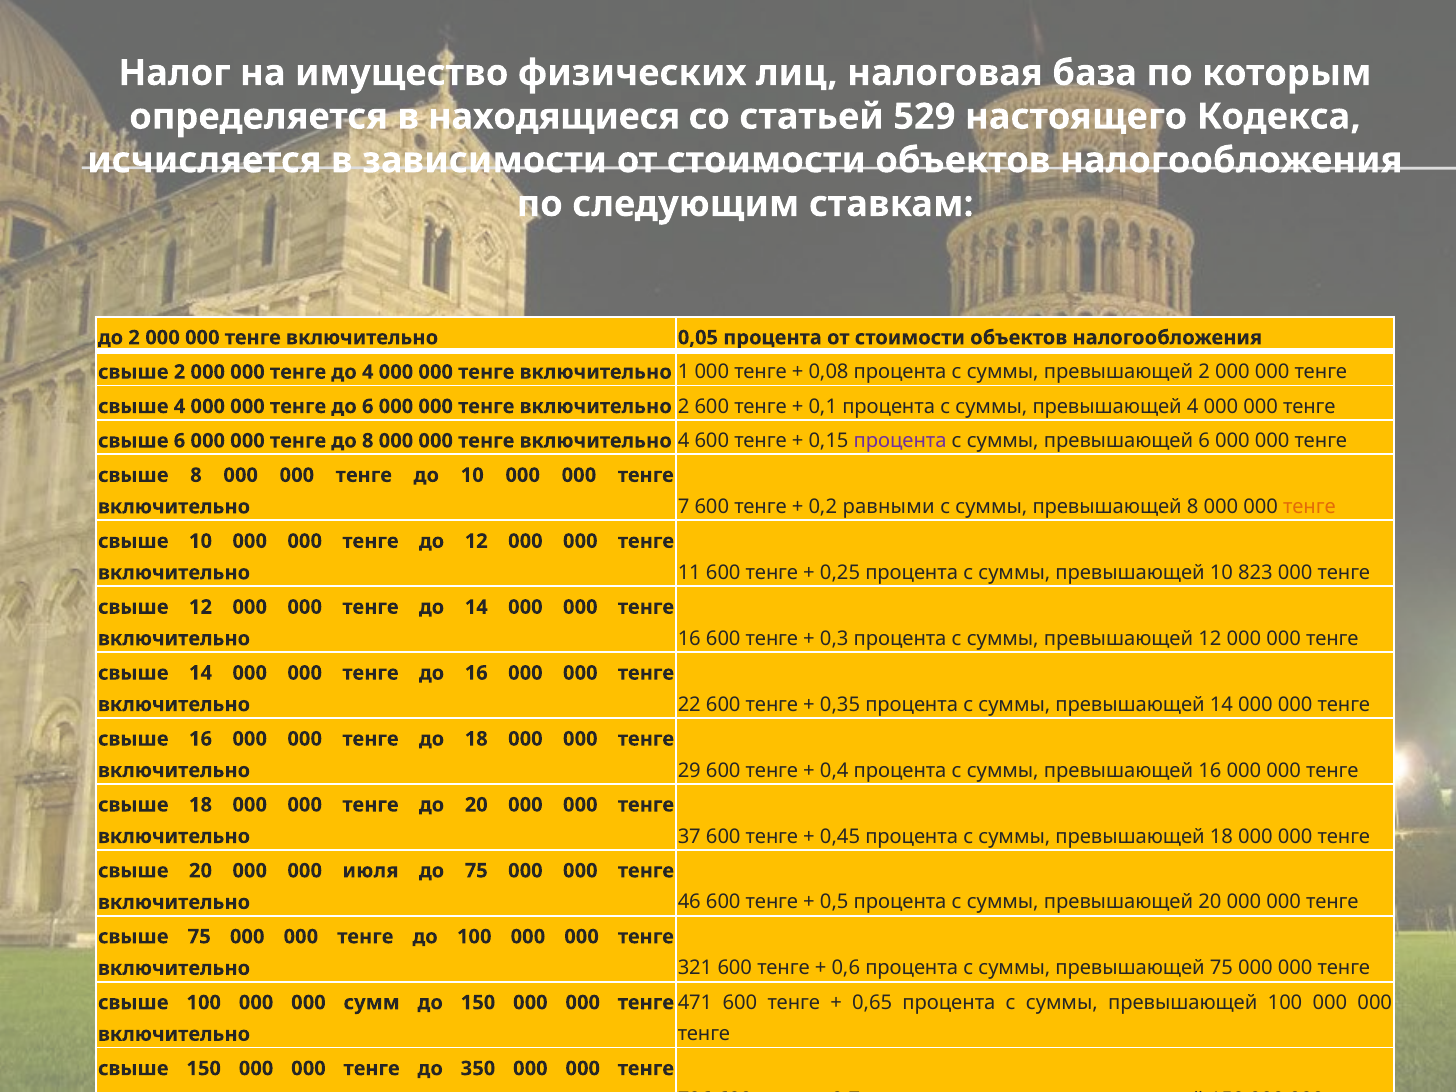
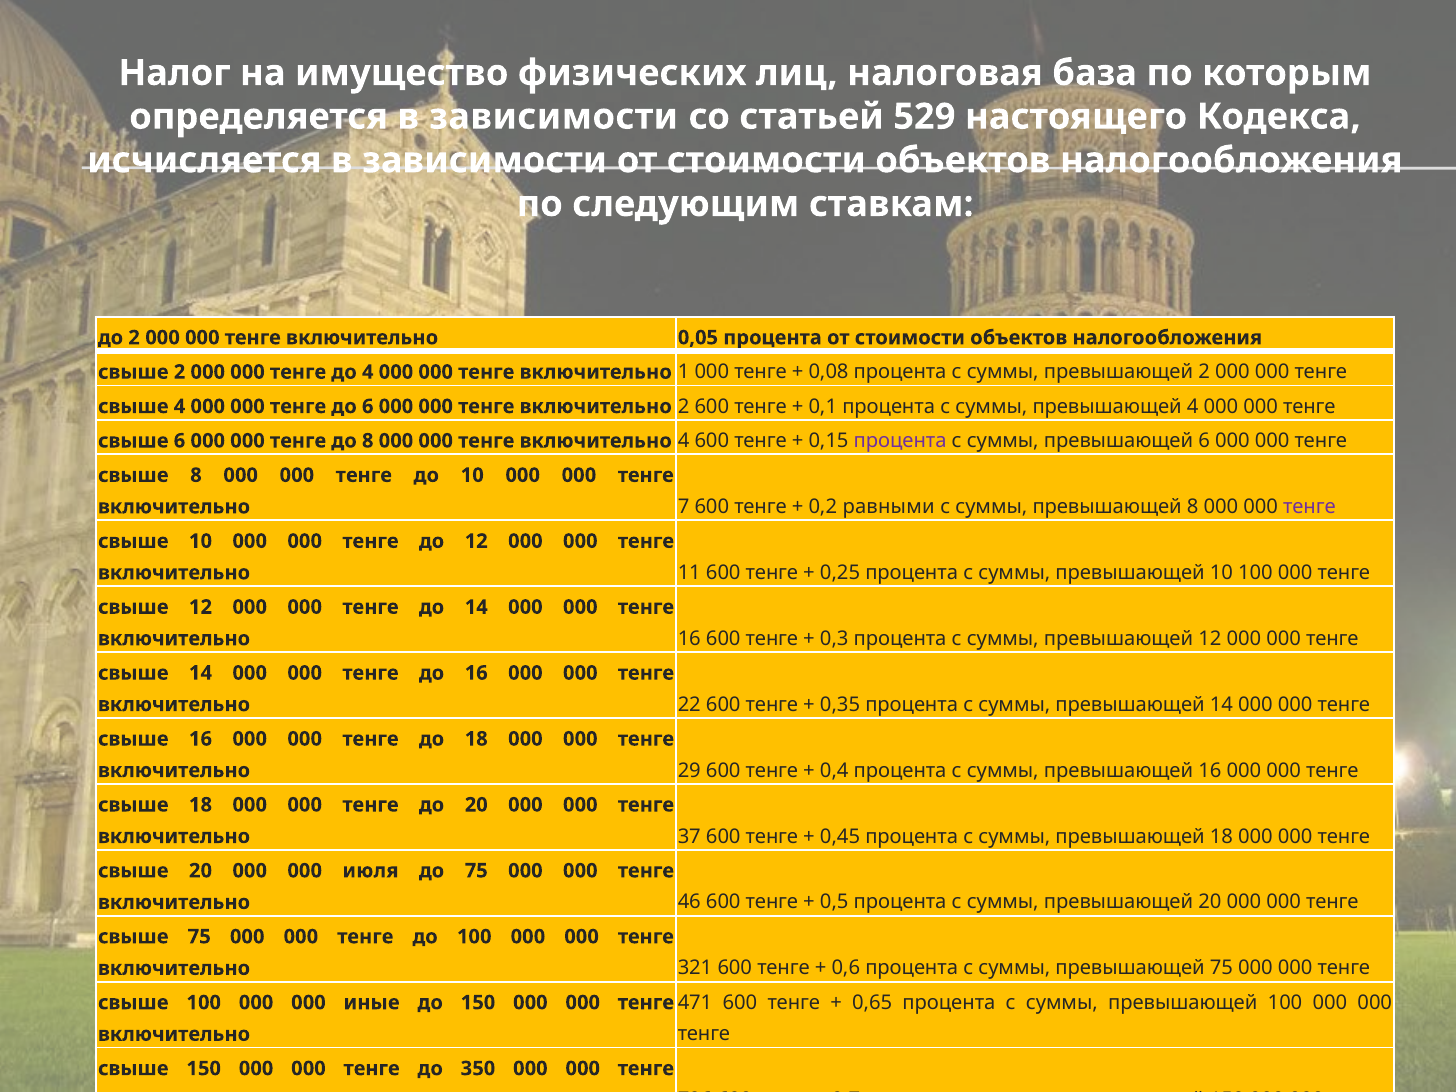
определяется в находящиеся: находящиеся -> зависимости (554, 117)
тенге colour: orange -> purple (1309, 507)
10 823: 823 -> 100 (1255, 573)
сумм: сумм -> иные (372, 1003)
